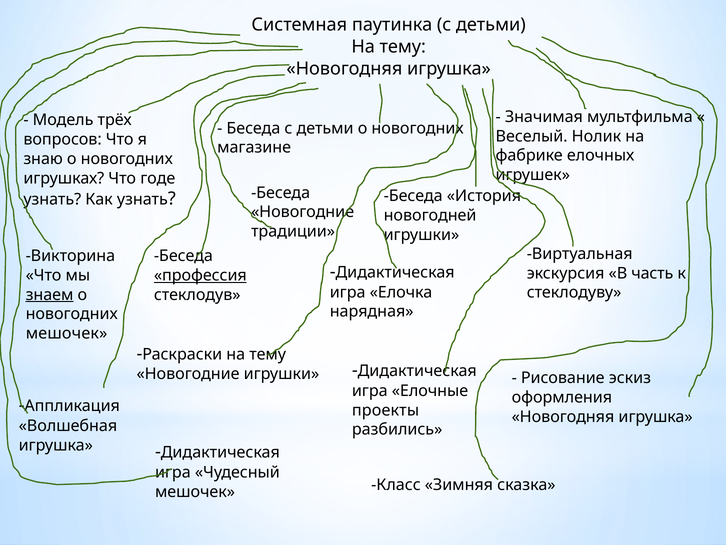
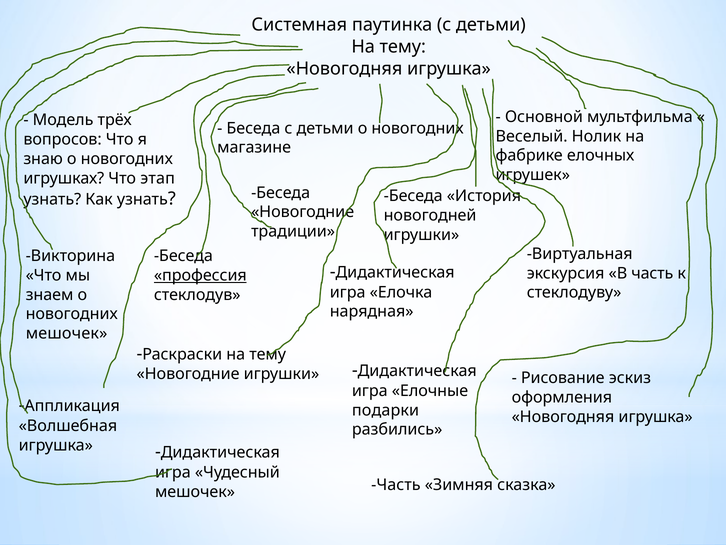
Значимая: Значимая -> Основной (544, 117)
годе: годе -> этап (158, 178)
знаем underline: present -> none (50, 294)
проекты: проекты -> подарки (386, 410)
Класс: Класс -> Часть (396, 484)
